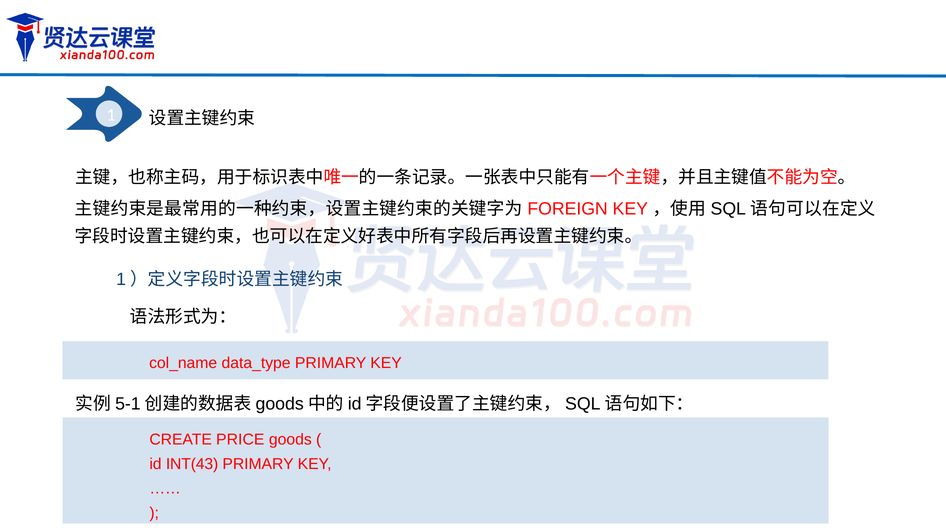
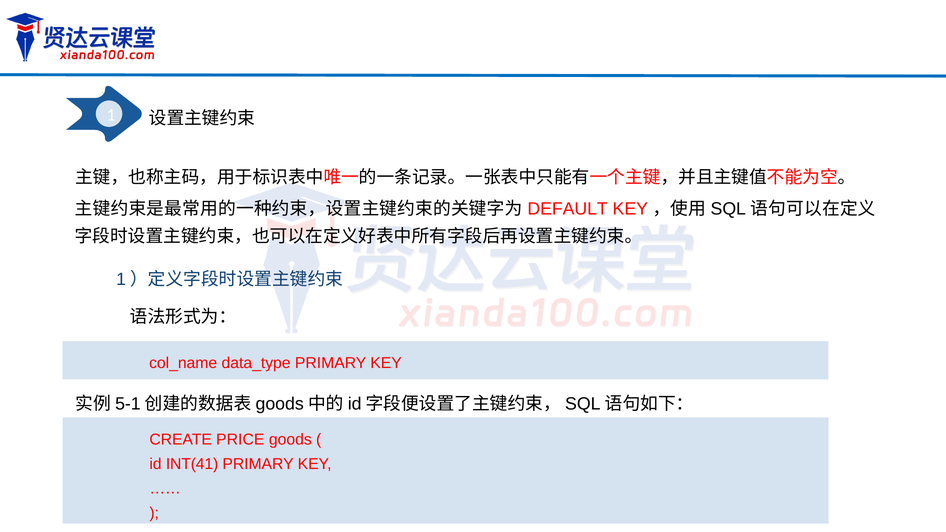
FOREIGN: FOREIGN -> DEFAULT (568, 209)
INT(43: INT(43 -> INT(41 (192, 464)
